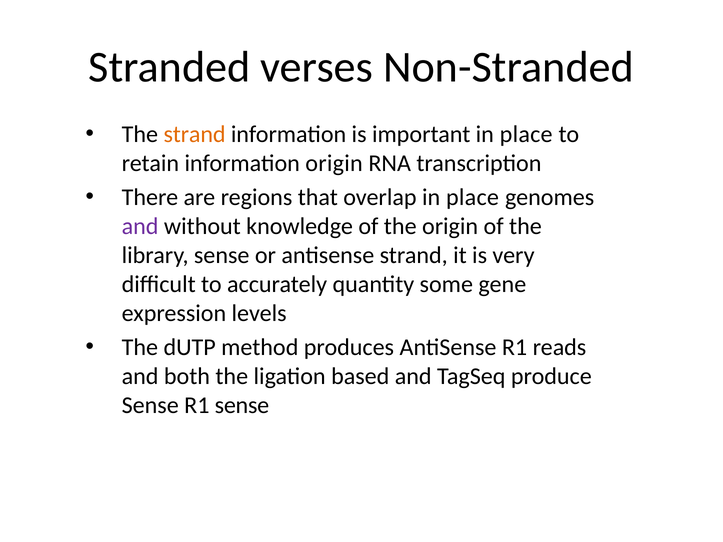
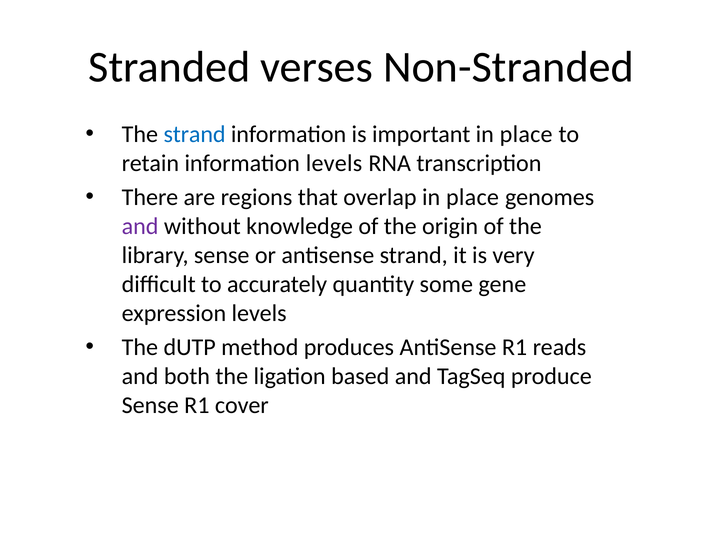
strand colour: orange -> blue (195, 134)
information origin: origin -> levels (334, 163)
R1 sense: sense -> cover (242, 405)
